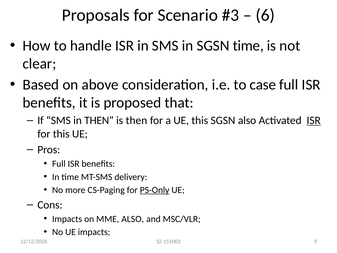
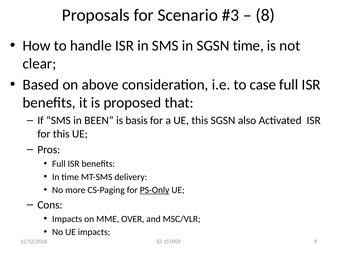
6: 6 -> 8 (265, 15)
in THEN: THEN -> BEEN (99, 120)
is then: then -> basis (137, 120)
ISR underline: present -> none (314, 120)
MME ALSO: ALSO -> OVER (133, 219)
